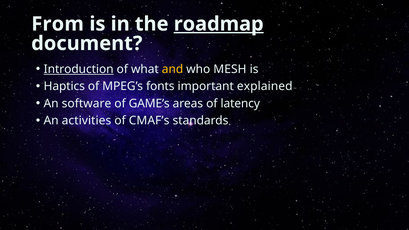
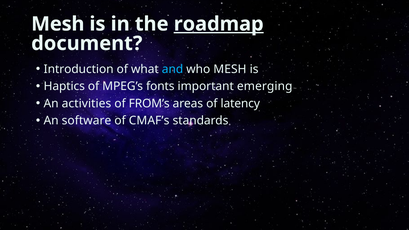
From: From -> Mesh (58, 24)
Introduction underline: present -> none (79, 69)
and colour: yellow -> light blue (173, 69)
explained: explained -> emerging (265, 86)
software: software -> activities (86, 103)
GAME’s: GAME’s -> FROM’s (149, 103)
activities: activities -> software (86, 121)
